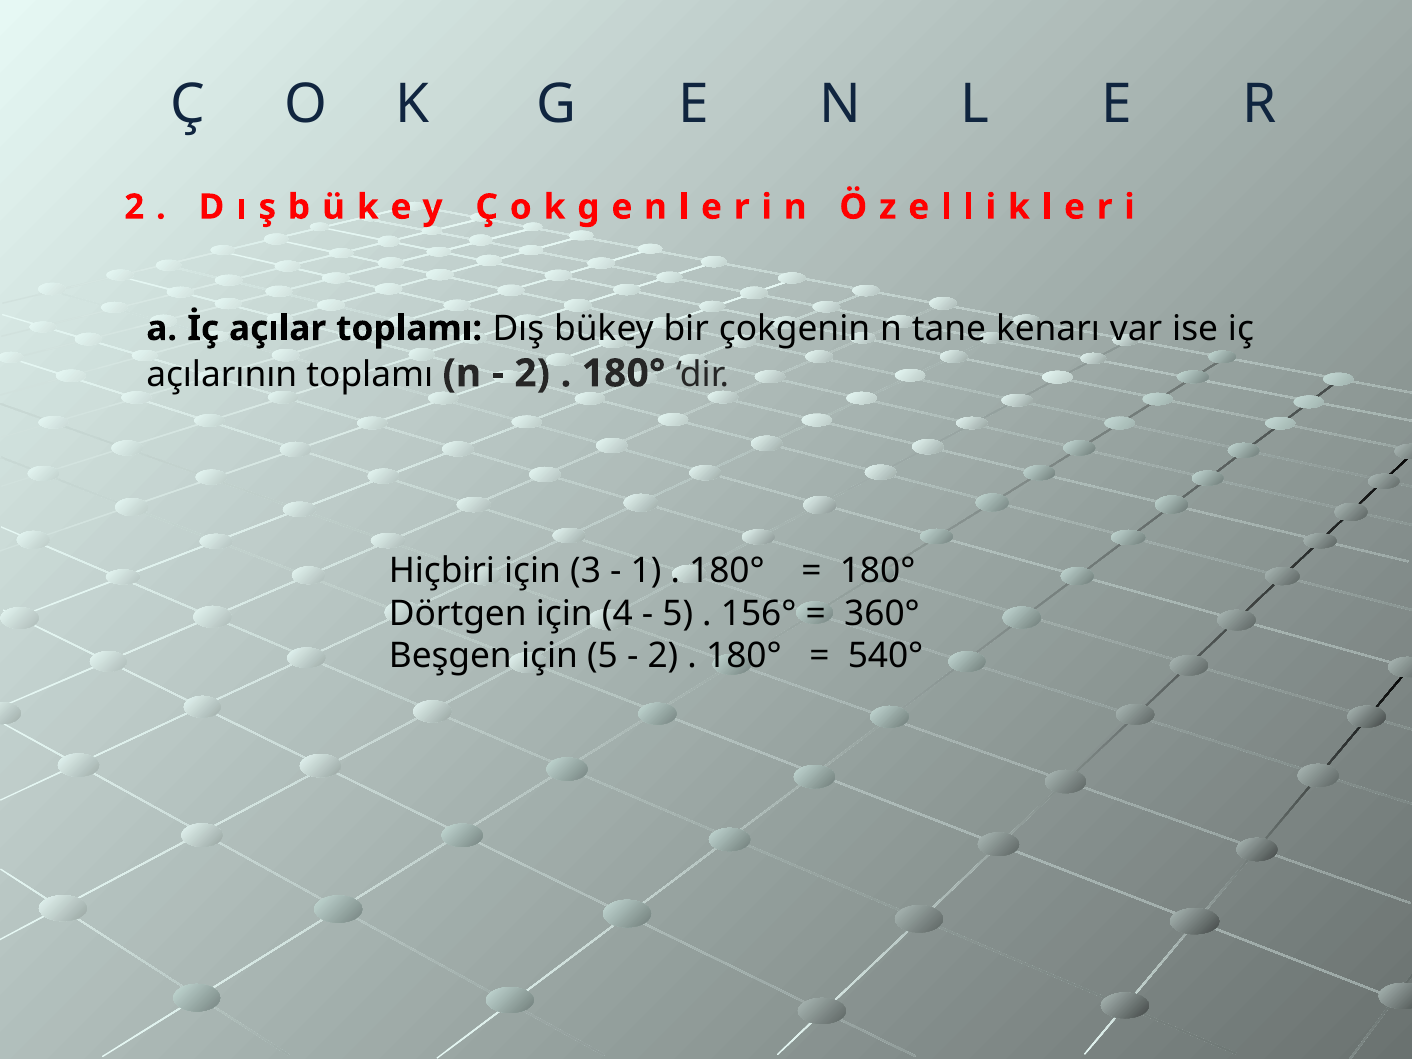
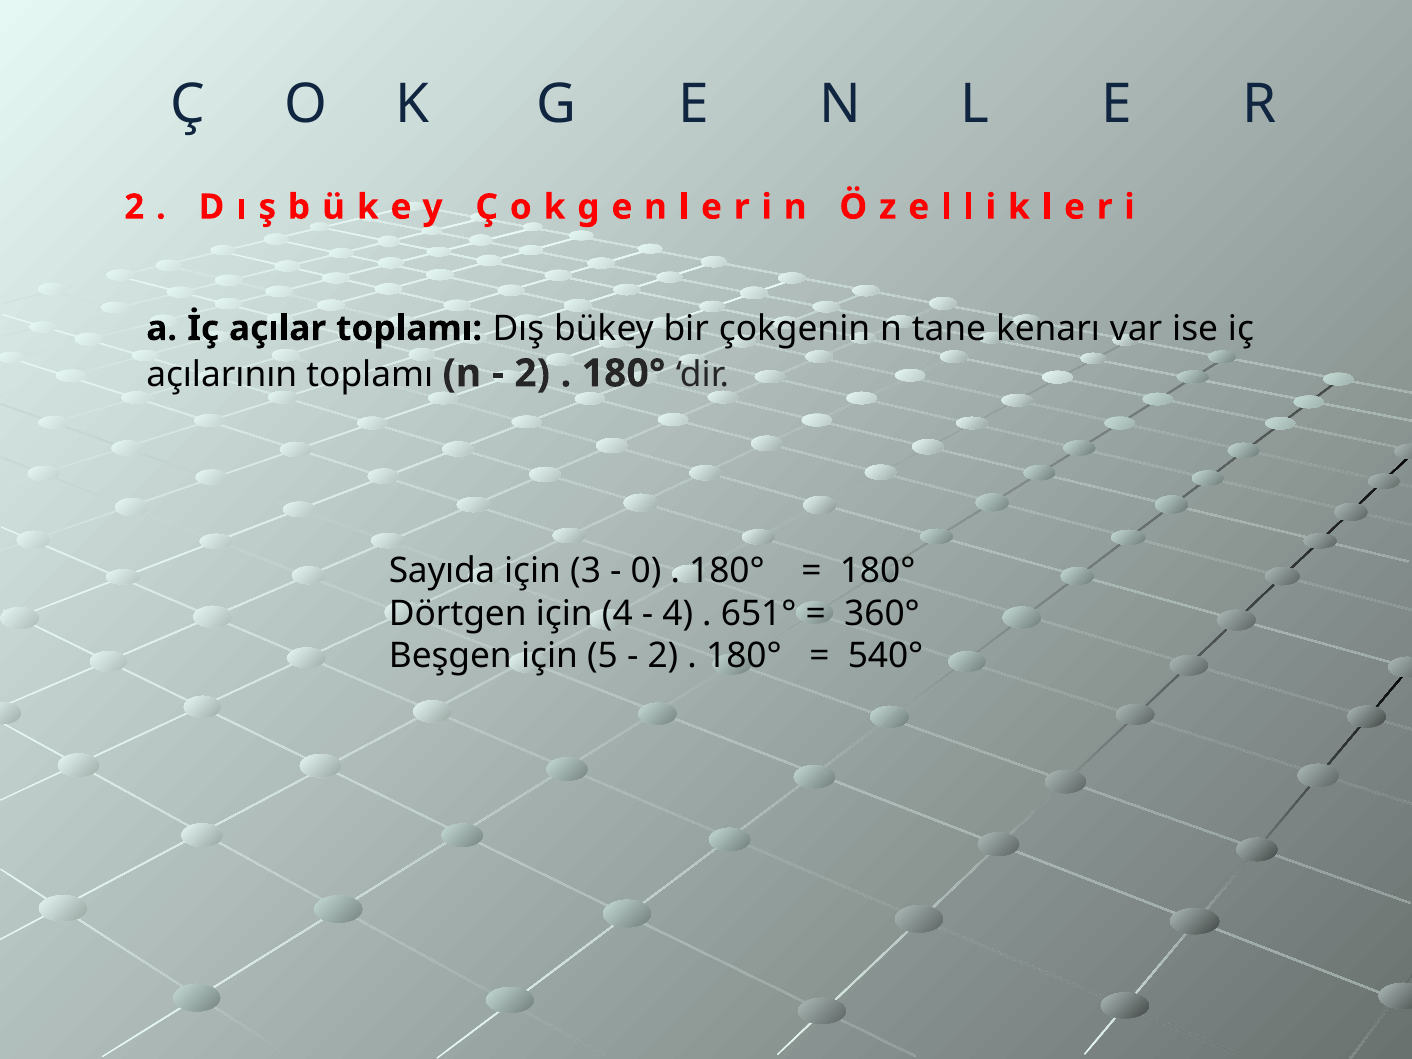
Hiçbiri: Hiçbiri -> Sayıda (442, 571)
1: 1 -> 0 (646, 571)
5: 5 -> 4 (678, 613)
156°: 156° -> 651° (759, 613)
